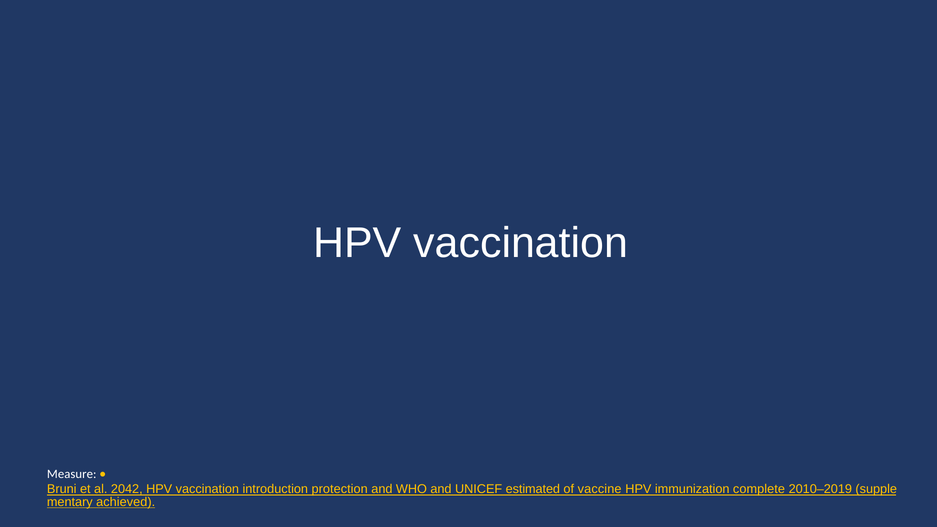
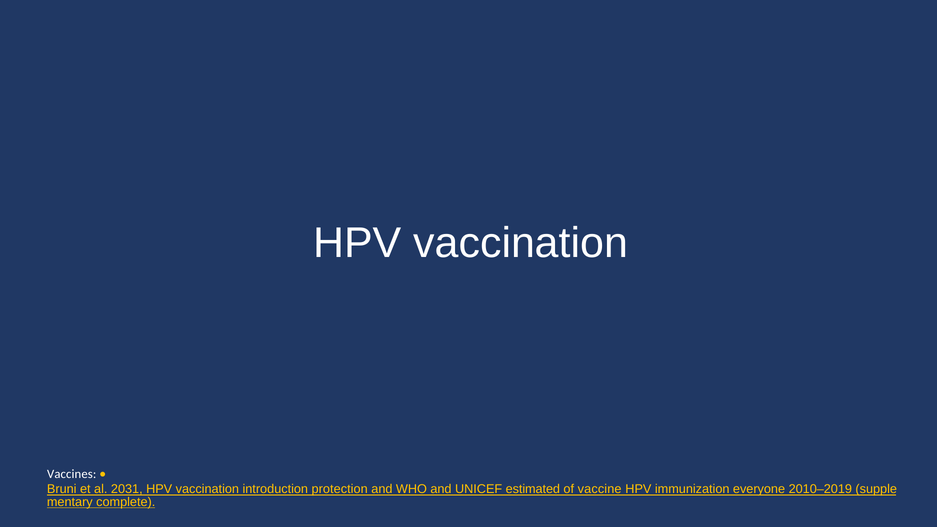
Measure: Measure -> Vaccines (72, 474)
2042: 2042 -> 2031 (127, 489)
complete: complete -> everyone (759, 489)
achieved: achieved -> complete (126, 502)
